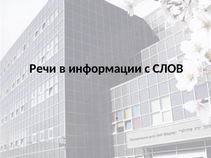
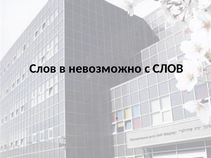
Речи: Речи -> Слов (43, 69)
информации: информации -> невозможно (105, 69)
